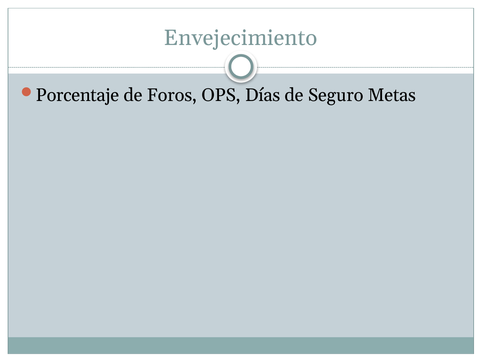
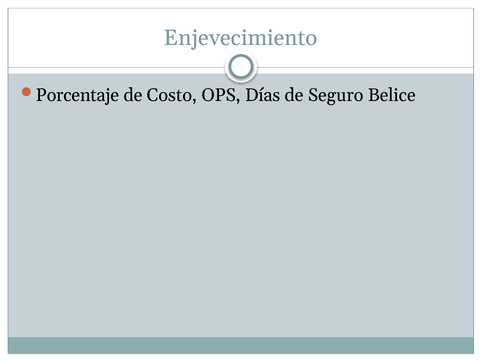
Envejecimiento: Envejecimiento -> Enjevecimiento (241, 38)
Foros: Foros -> Costo (172, 95)
Metas: Metas -> Belice (392, 95)
